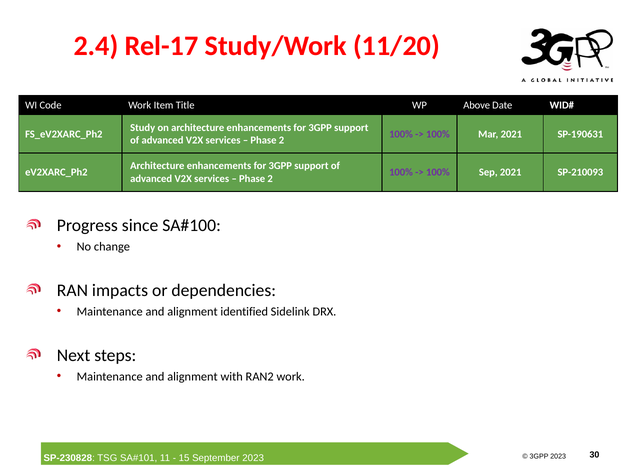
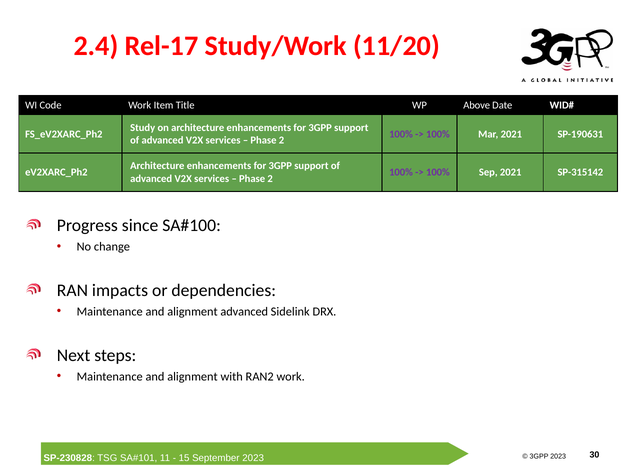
SP-210093: SP-210093 -> SP-315142 (580, 172)
alignment identified: identified -> advanced (244, 311)
